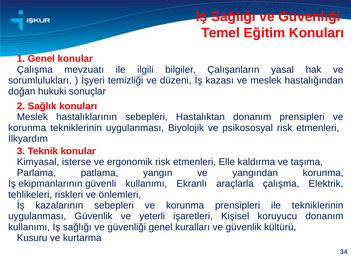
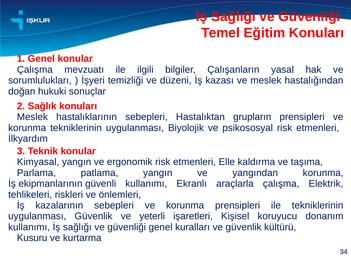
Hastalıktan donanım: donanım -> grupların (252, 117)
Kimyasal isterse: isterse -> yangın (77, 162)
